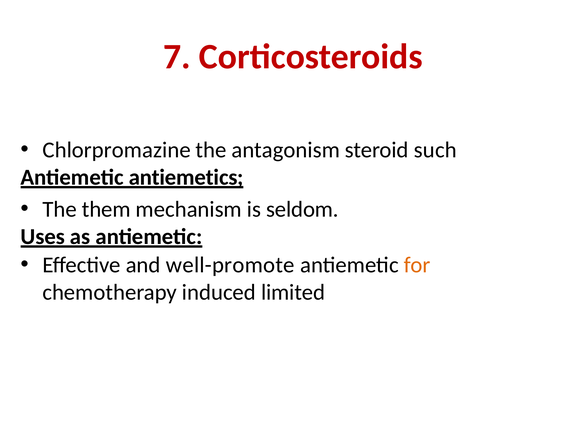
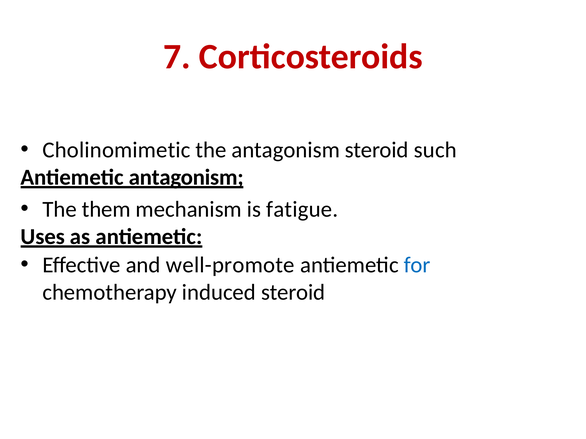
Chlorpromazine: Chlorpromazine -> Cholinomimetic (117, 150)
Antiemetic antiemetics: antiemetics -> antagonism (186, 178)
seldom: seldom -> fatigue (302, 210)
for colour: orange -> blue (417, 265)
induced limited: limited -> steroid (293, 292)
